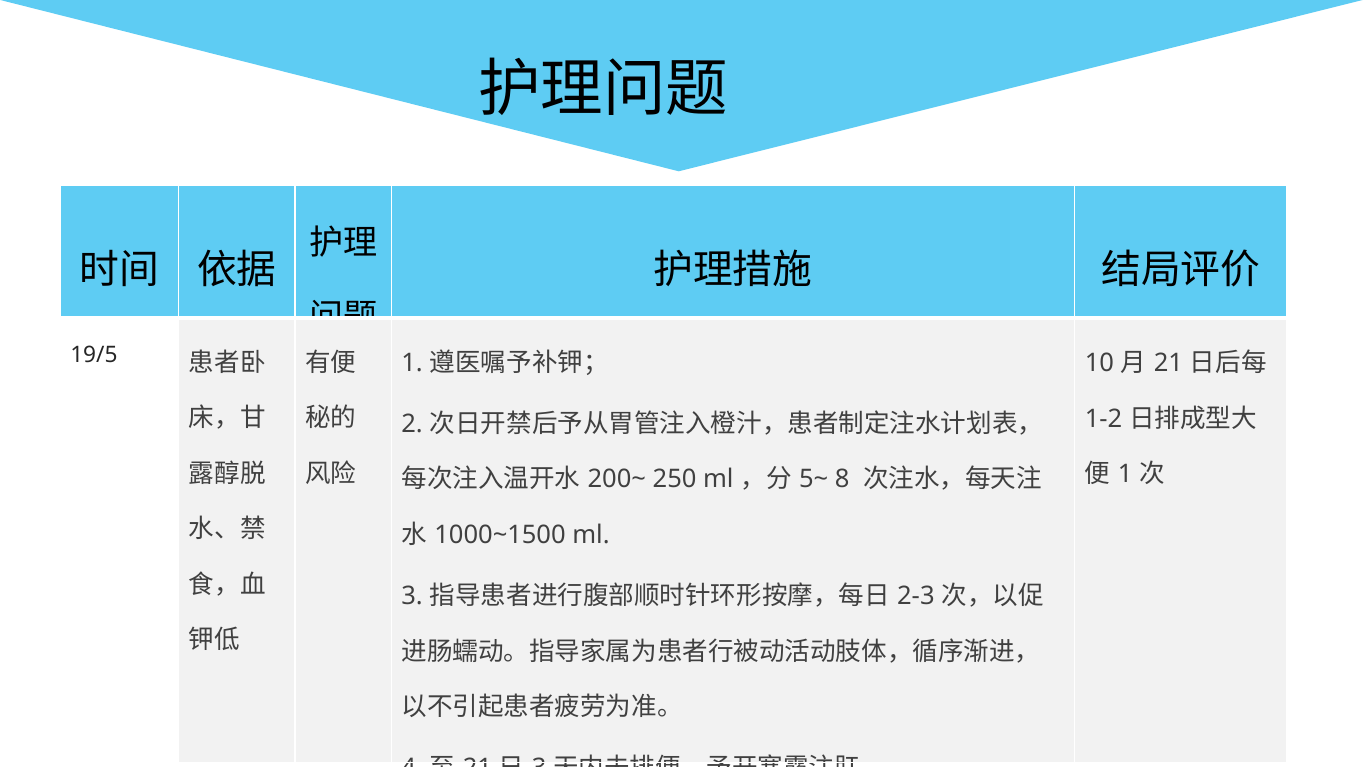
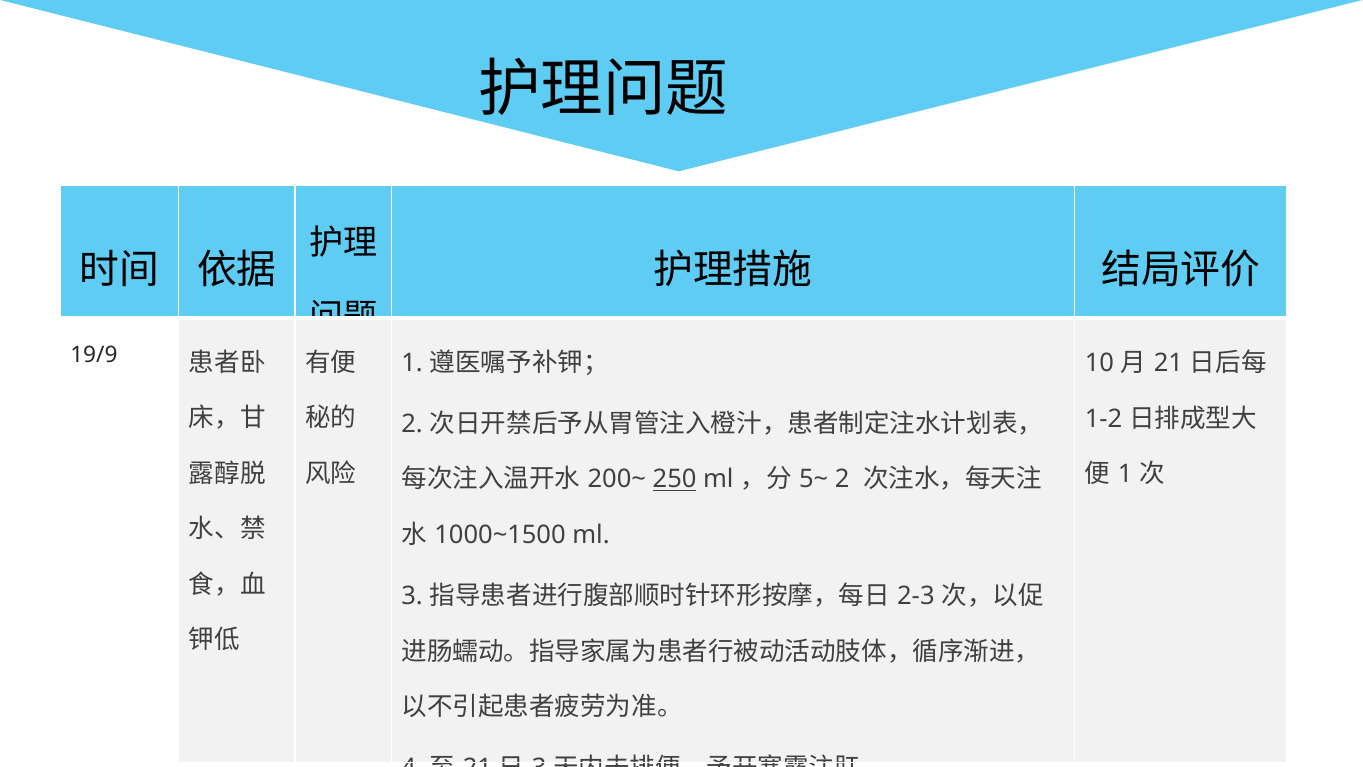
19/5: 19/5 -> 19/9 (94, 355)
250 underline: none -> present (675, 479)
8: 8 -> 2 (842, 479)
